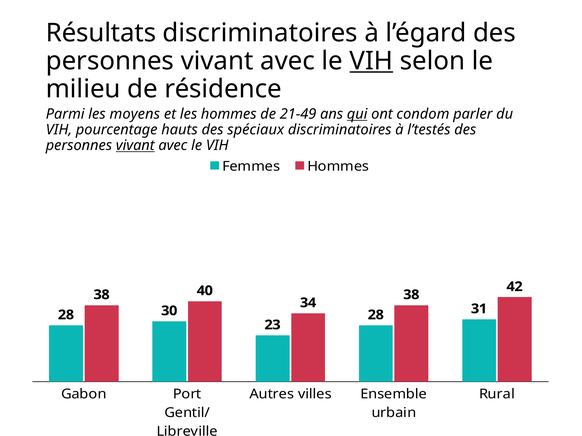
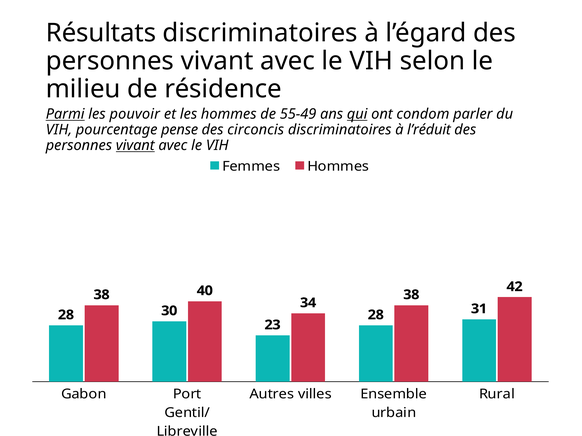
VIH underline: present -> none (371, 61)
Parmi underline: none -> present (65, 114)
moyens: moyens -> pouvoir (135, 114)
21-49: 21-49 -> 55-49 (298, 114)
hauts: hauts -> pense (180, 130)
spéciaux: spéciaux -> circoncis (256, 130)
l’testés: l’testés -> l’réduit (429, 130)
